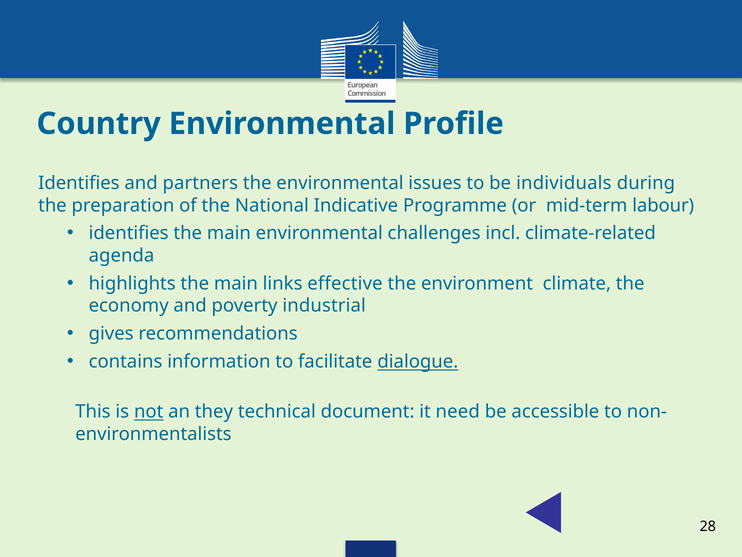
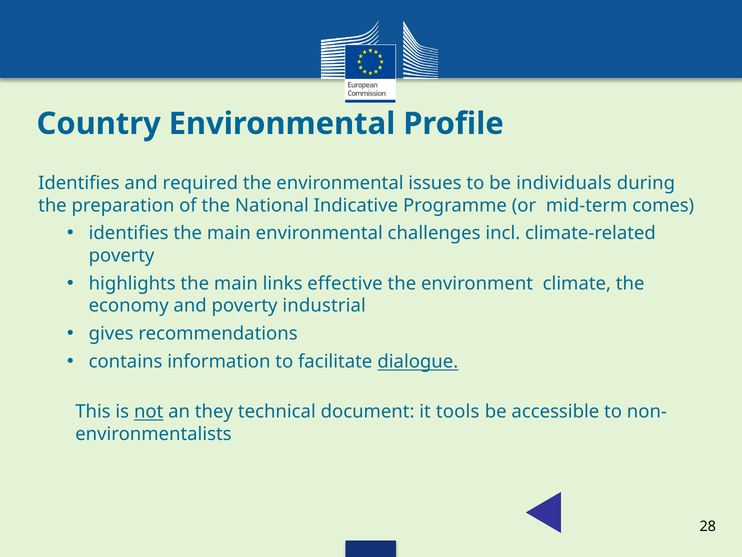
partners: partners -> required (200, 183)
labour: labour -> comes (663, 205)
agenda: agenda -> poverty (122, 255)
need: need -> tools (458, 411)
